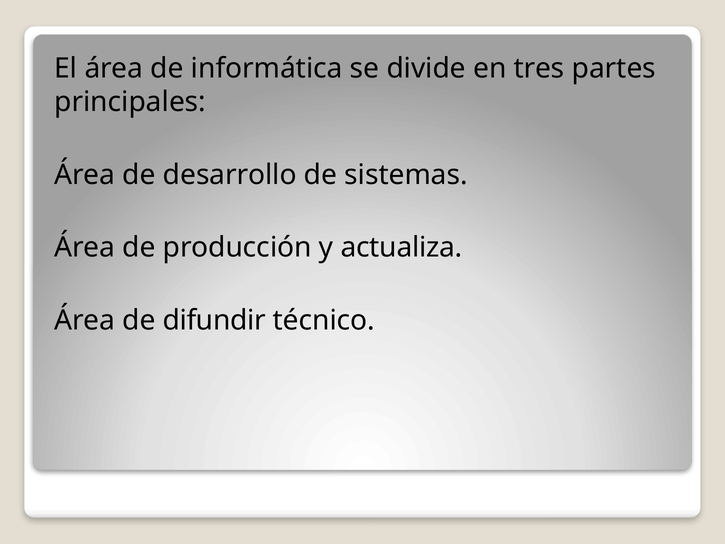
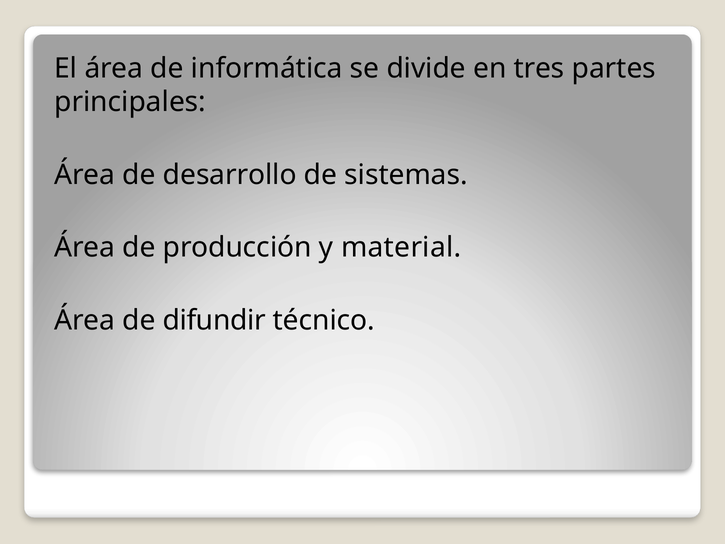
actualiza: actualiza -> material (401, 247)
